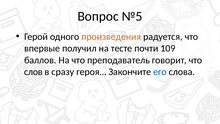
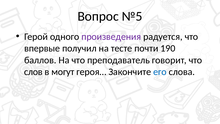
произведения colour: orange -> purple (111, 37)
109: 109 -> 190 (168, 48)
сразу: сразу -> могут (63, 72)
